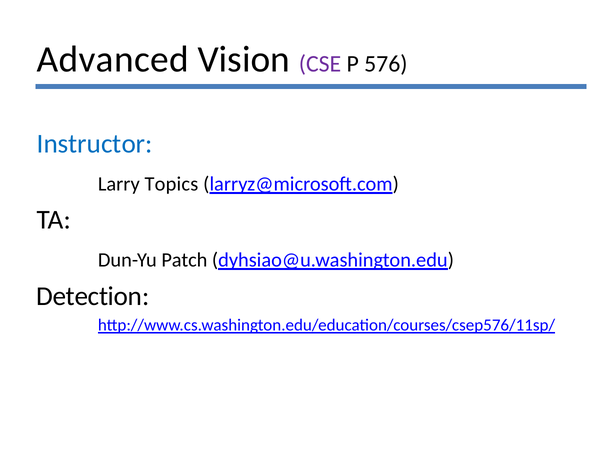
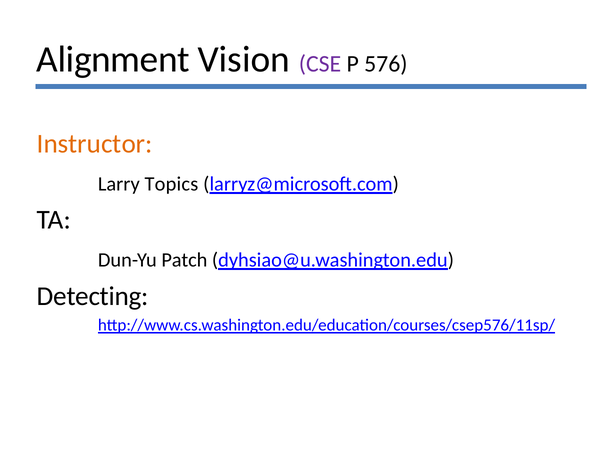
Advanced: Advanced -> Alignment (113, 59)
Instructor colour: blue -> orange (95, 144)
Detection: Detection -> Detecting (93, 296)
